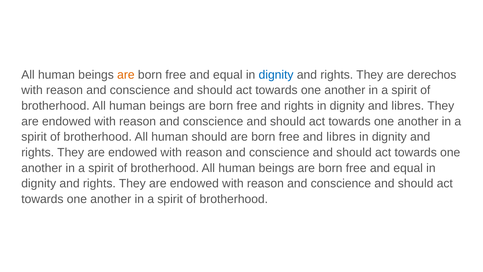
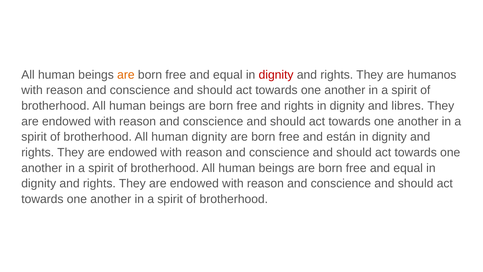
dignity colour: blue -> red (276, 75)
derechos: derechos -> humanos (432, 75)
human should: should -> dignity (209, 137)
free and libres: libres -> están (341, 137)
